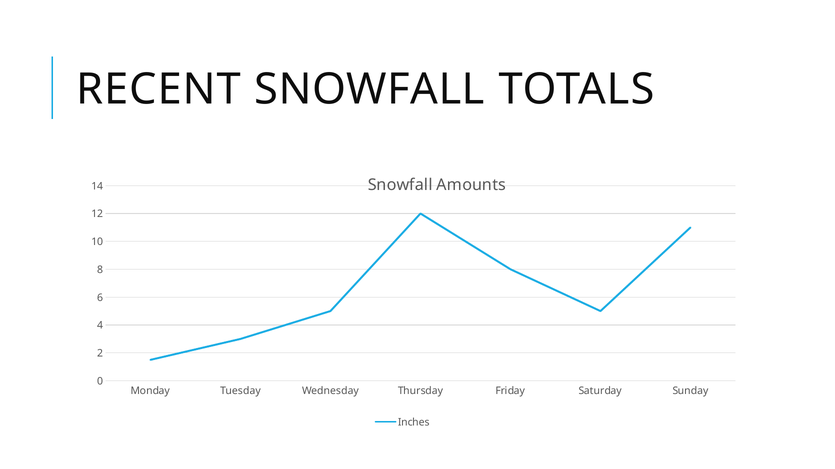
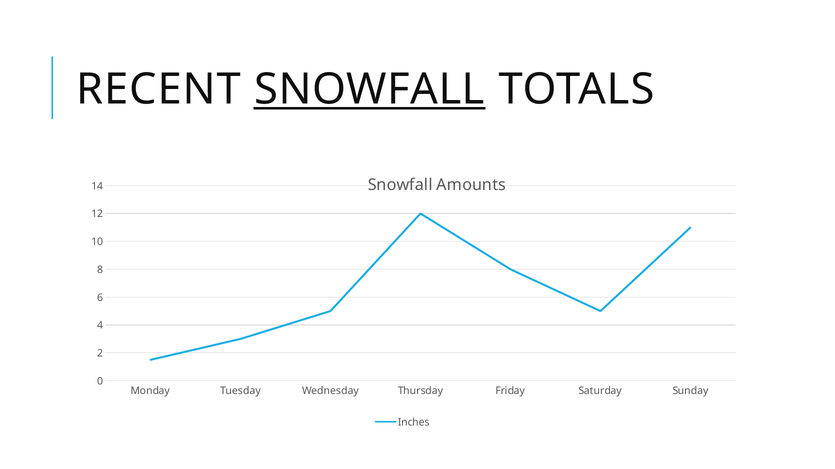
SNOWFALL underline: none -> present (369, 90)
